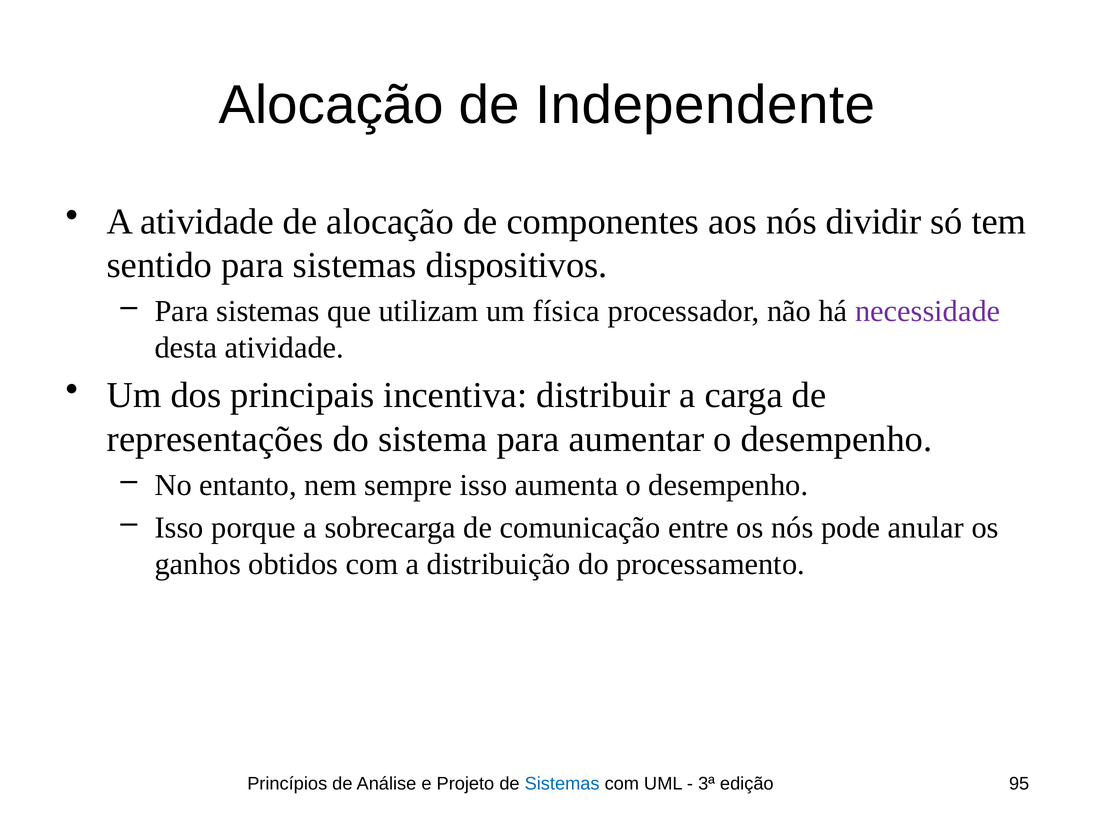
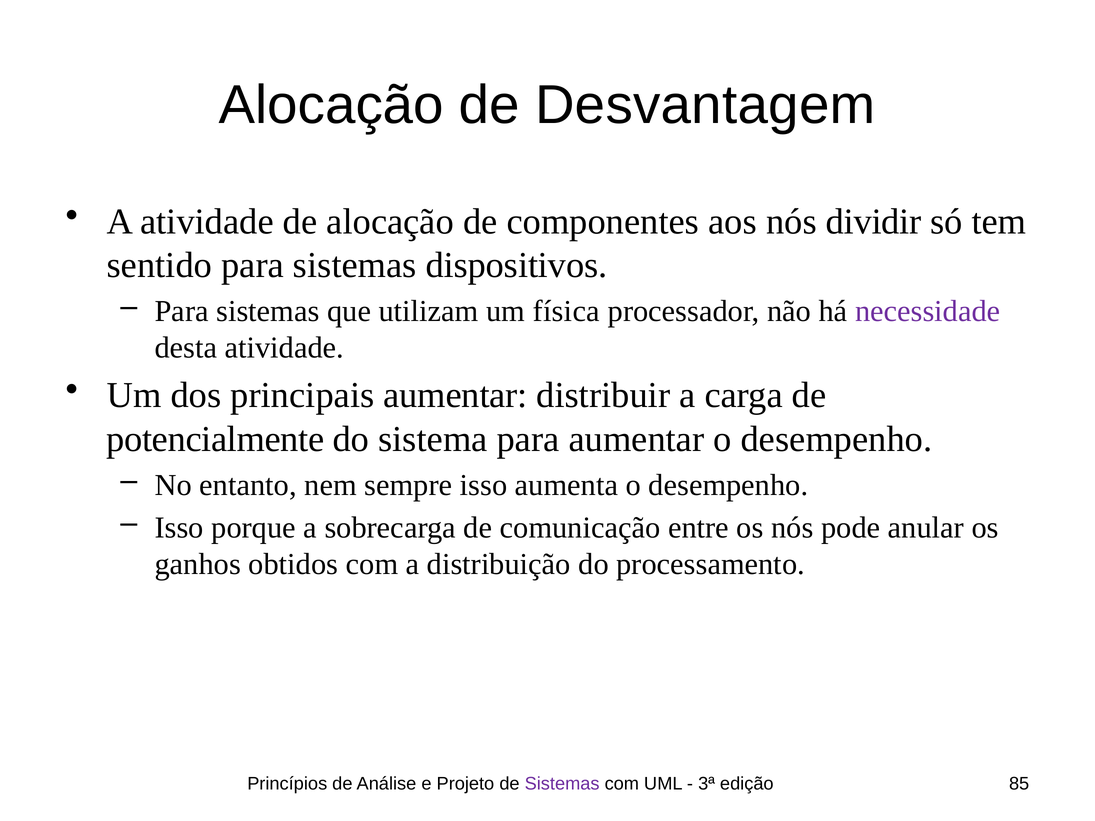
Independente: Independente -> Desvantagem (705, 105)
principais incentiva: incentiva -> aumentar (455, 396)
representações: representações -> potencialmente (215, 439)
Sistemas colour: blue -> purple (562, 784)
95: 95 -> 85 (1019, 784)
